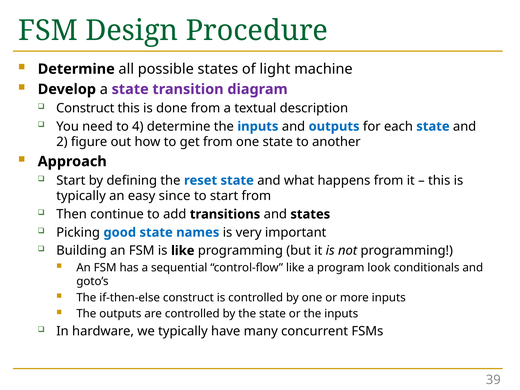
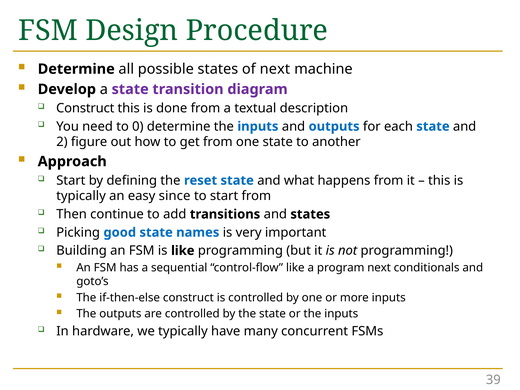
of light: light -> next (275, 69)
4: 4 -> 0 (138, 126)
program look: look -> next (379, 268)
